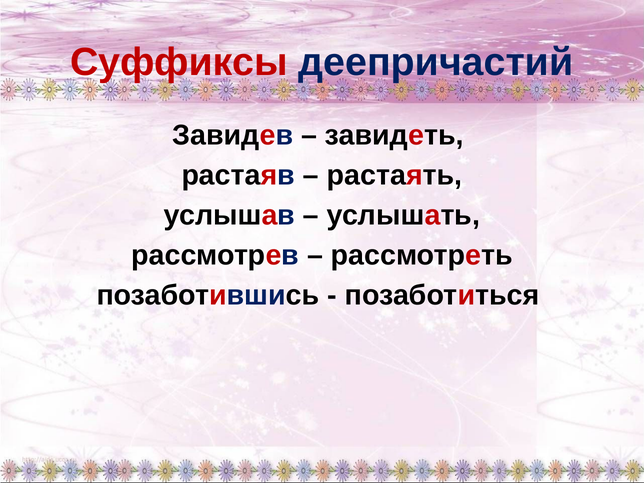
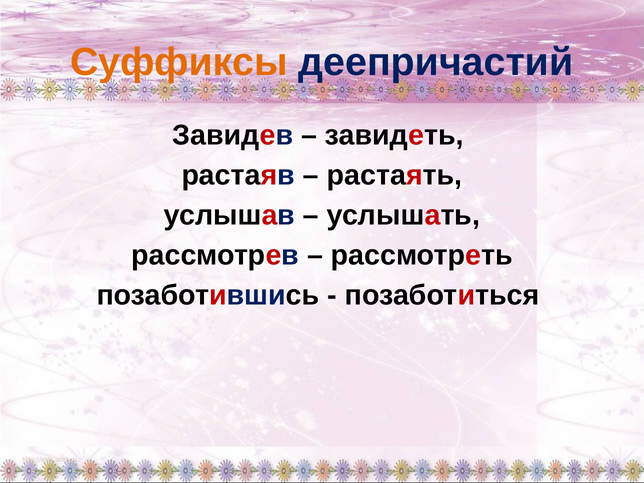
Суффиксы colour: red -> orange (179, 62)
